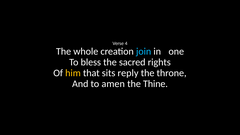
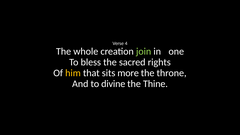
join colour: light blue -> light green (144, 51)
reply: reply -> more (128, 73)
amen: amen -> divine (113, 84)
